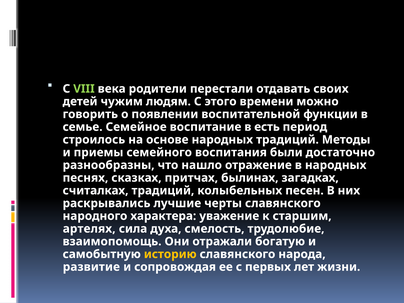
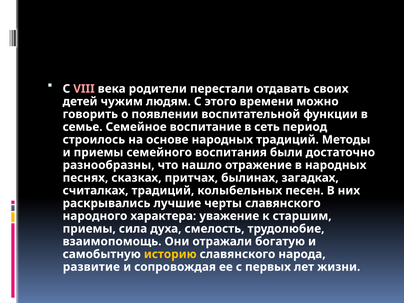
VIII colour: light green -> pink (84, 89)
есть: есть -> сеть (267, 127)
артелях: артелях -> приемы (89, 229)
